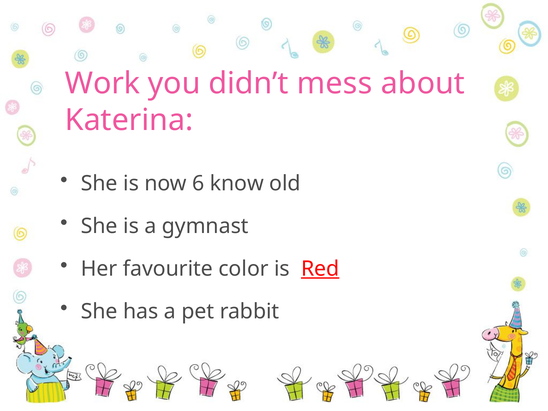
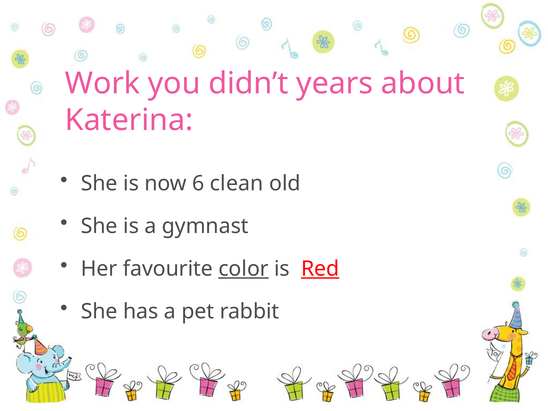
mess: mess -> years (335, 84)
know: know -> clean (237, 184)
color underline: none -> present (244, 269)
